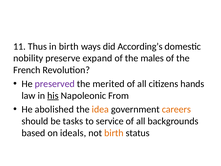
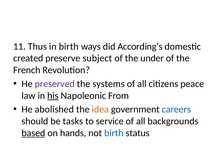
nobility: nobility -> created (28, 58)
expand: expand -> subject (97, 58)
males: males -> under (152, 58)
merited: merited -> systems (109, 84)
hands: hands -> peace (192, 84)
careers colour: orange -> blue (176, 109)
based underline: none -> present (33, 133)
ideals: ideals -> hands (73, 133)
birth colour: orange -> blue (114, 133)
